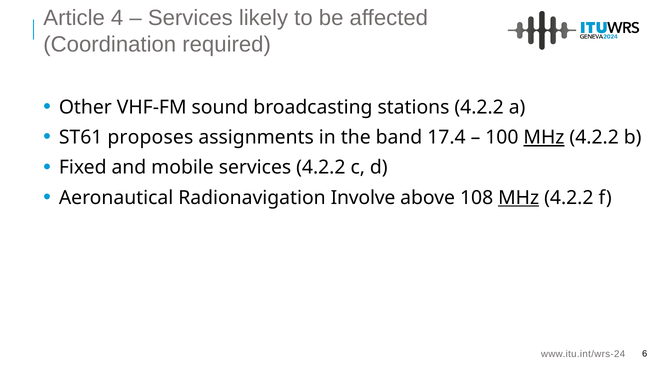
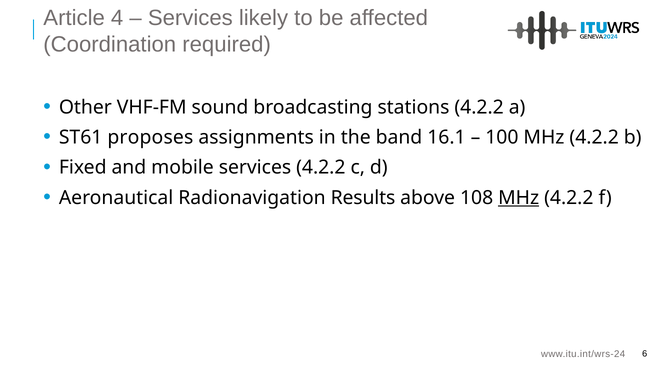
17.4: 17.4 -> 16.1 (446, 138)
MHz underline: present -> none (544, 138)
Involve: Involve -> Results (363, 198)
